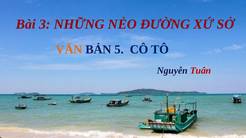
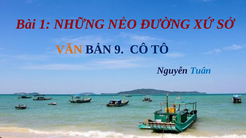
3: 3 -> 1 (45, 24)
5: 5 -> 9 (119, 50)
Tuân colour: red -> blue (201, 71)
